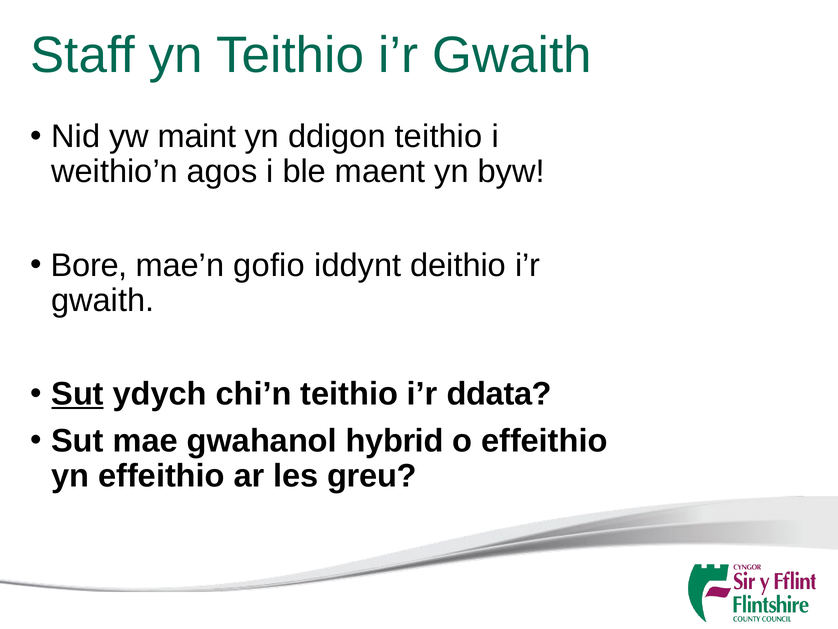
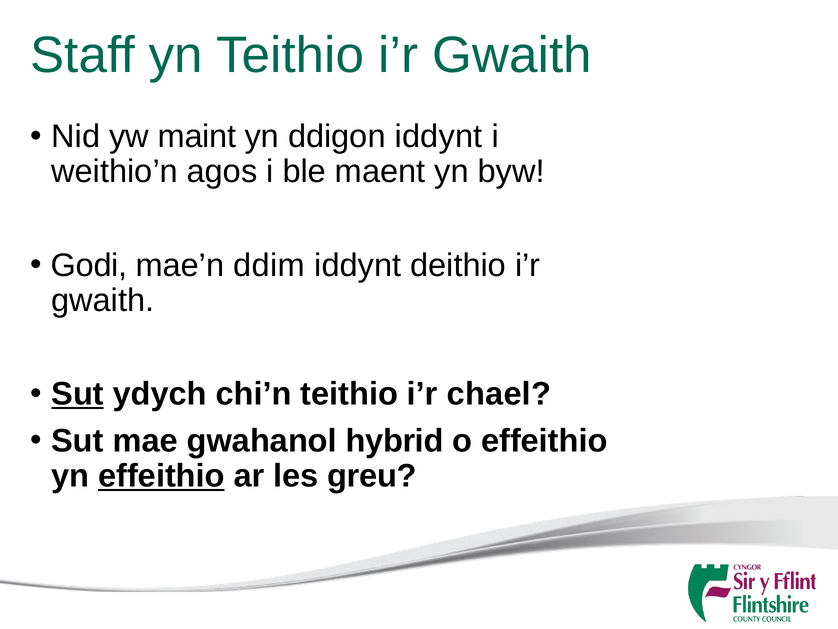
ddigon teithio: teithio -> iddynt (439, 136)
Bore: Bore -> Godi (89, 265)
gofio: gofio -> ddim (269, 265)
ddata: ddata -> chael (499, 394)
effeithio underline: none -> present (161, 476)
